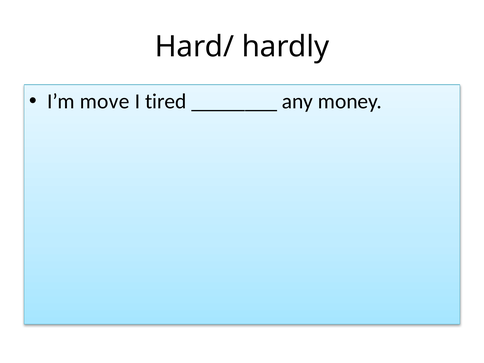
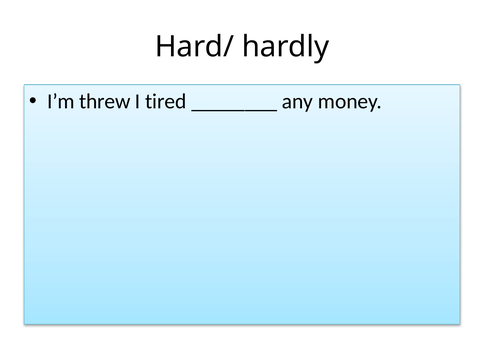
move: move -> threw (105, 102)
